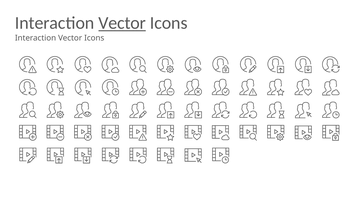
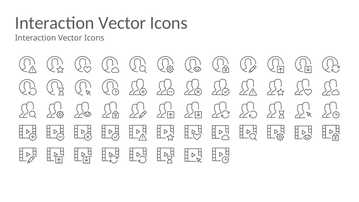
Vector underline: present -> none (122, 23)
